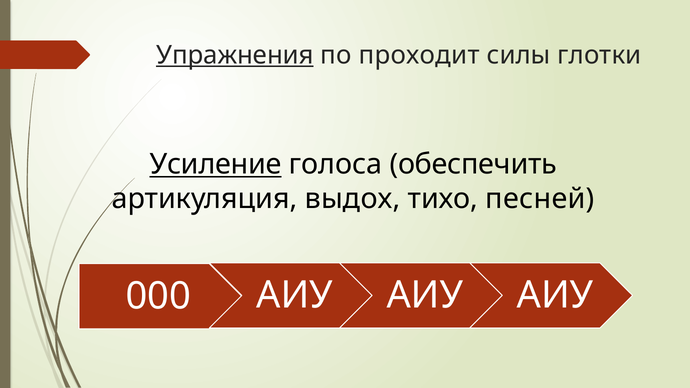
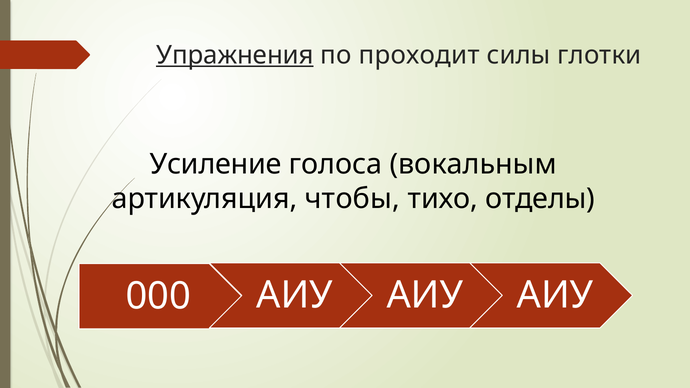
Усиление underline: present -> none (216, 165)
обеспечить: обеспечить -> вокальным (473, 165)
выдох: выдох -> чтобы (352, 199)
песней: песней -> отделы (540, 199)
